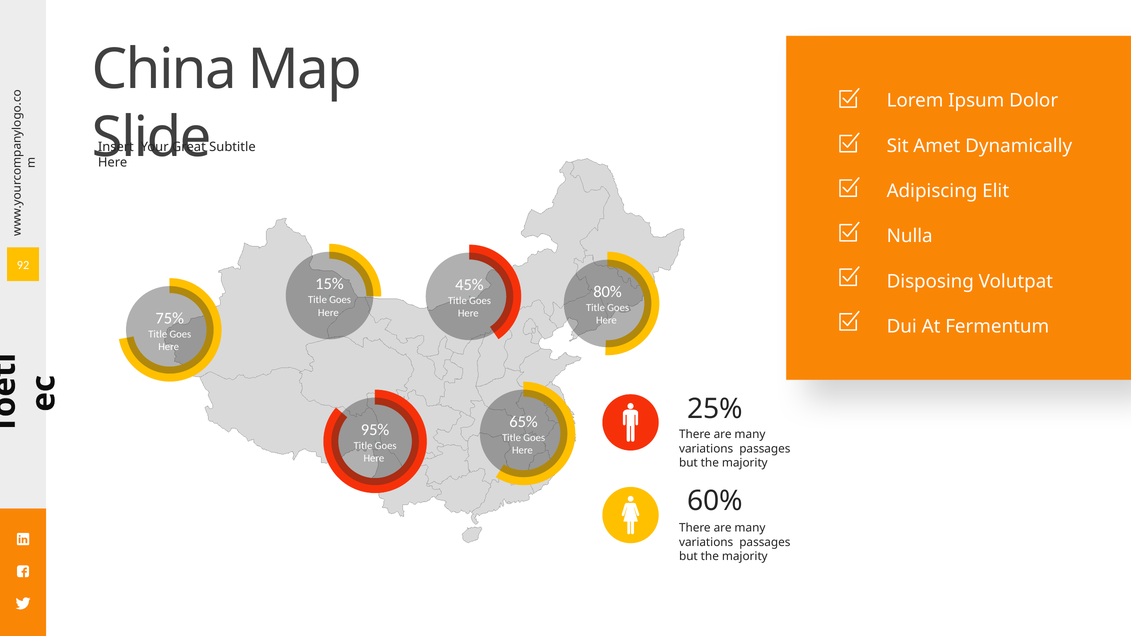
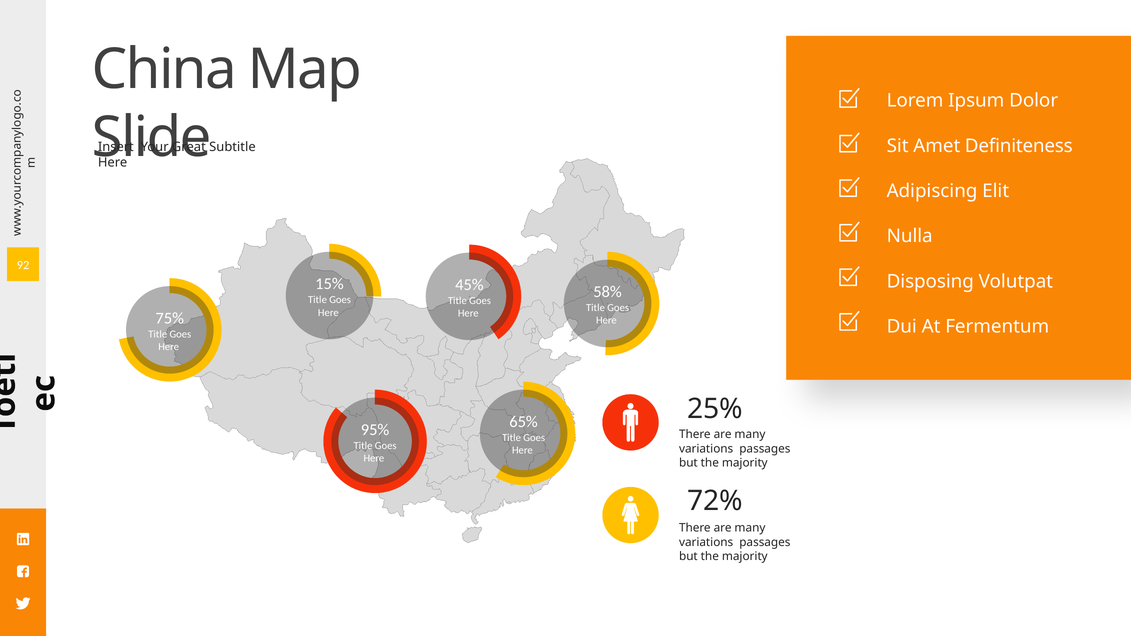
Dynamically: Dynamically -> Definiteness (1019, 146)
80%: 80% -> 58% (608, 292)
60%: 60% -> 72% (715, 501)
